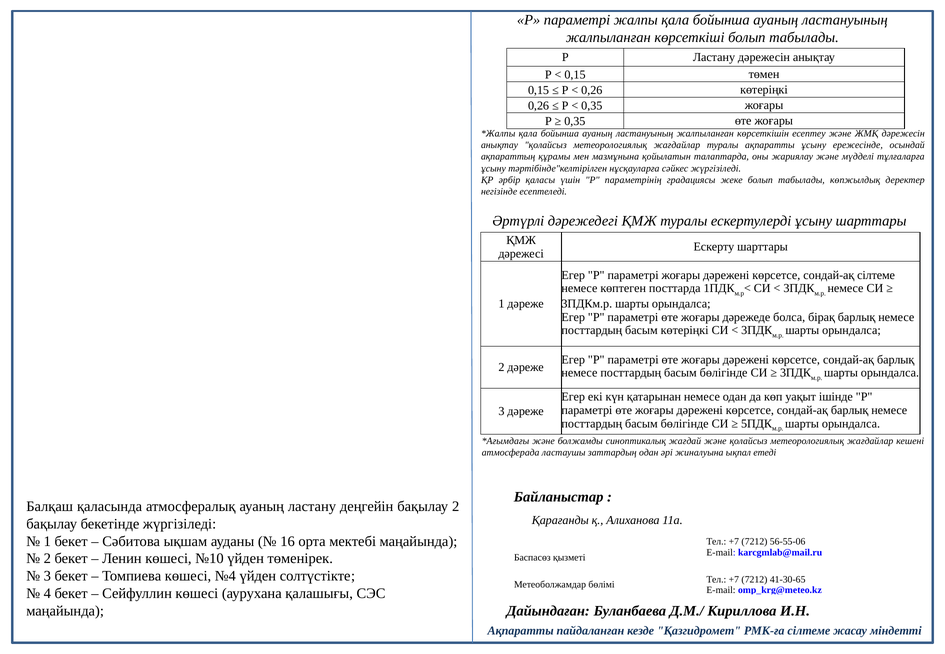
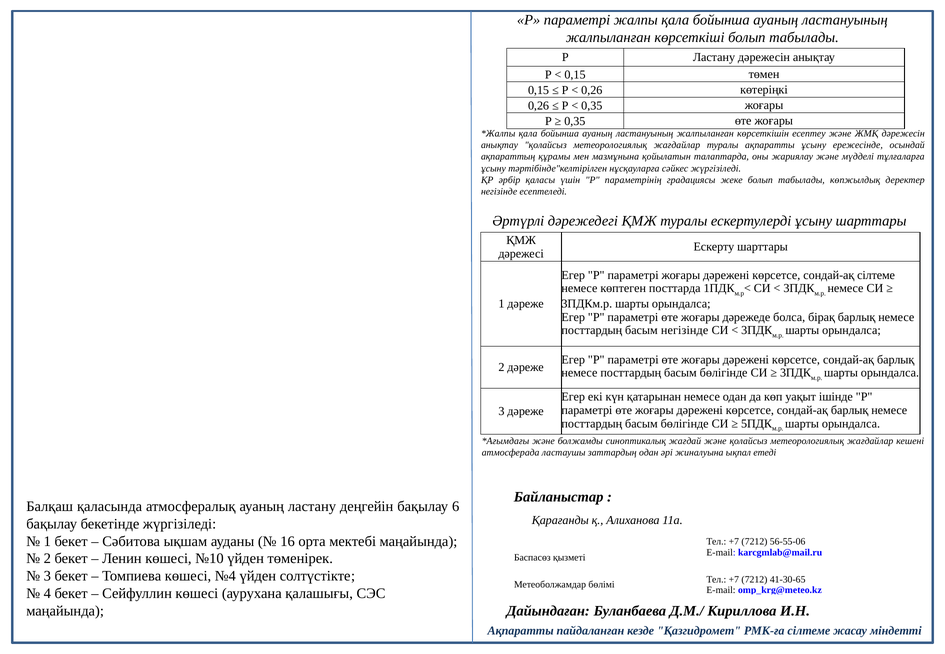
басым көтеріңкі: көтеріңкі -> негізінде (685, 331)
бақылау 2: 2 -> 6 (456, 507)
